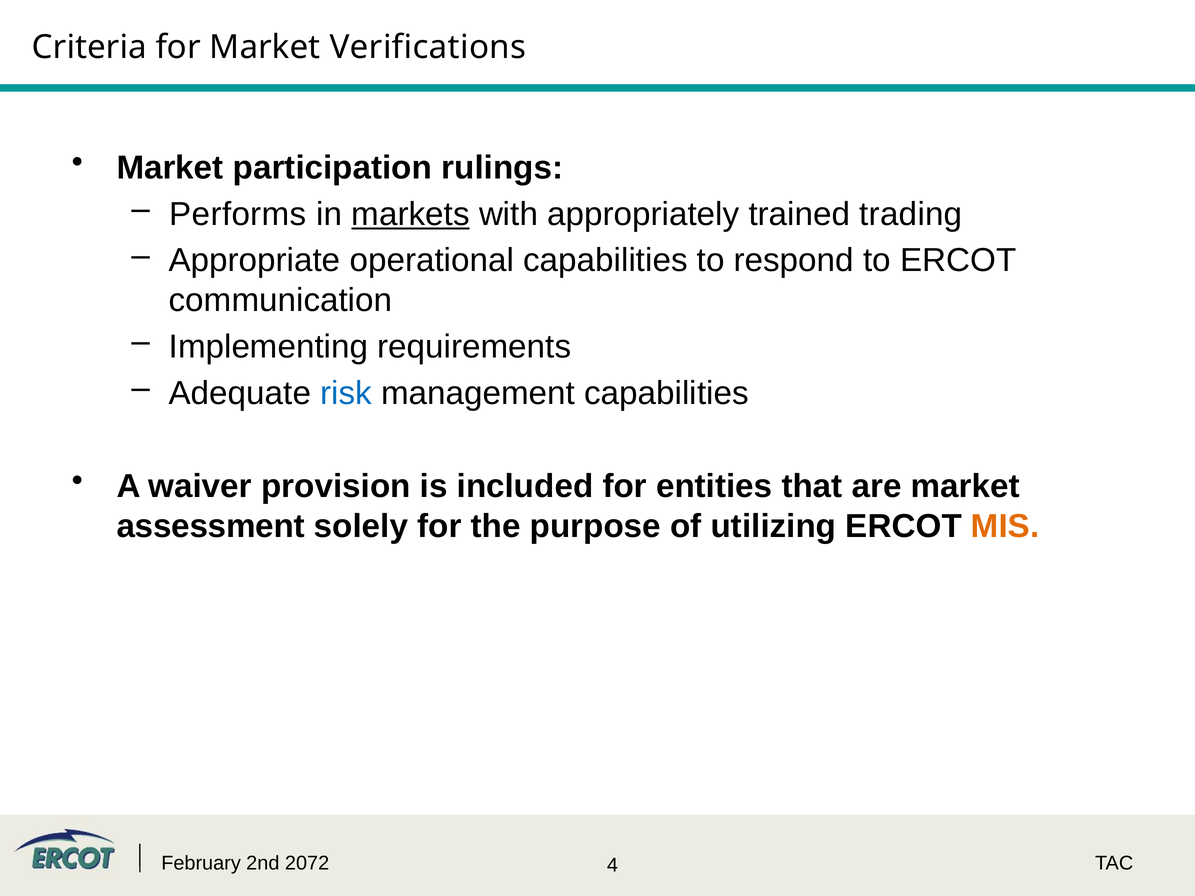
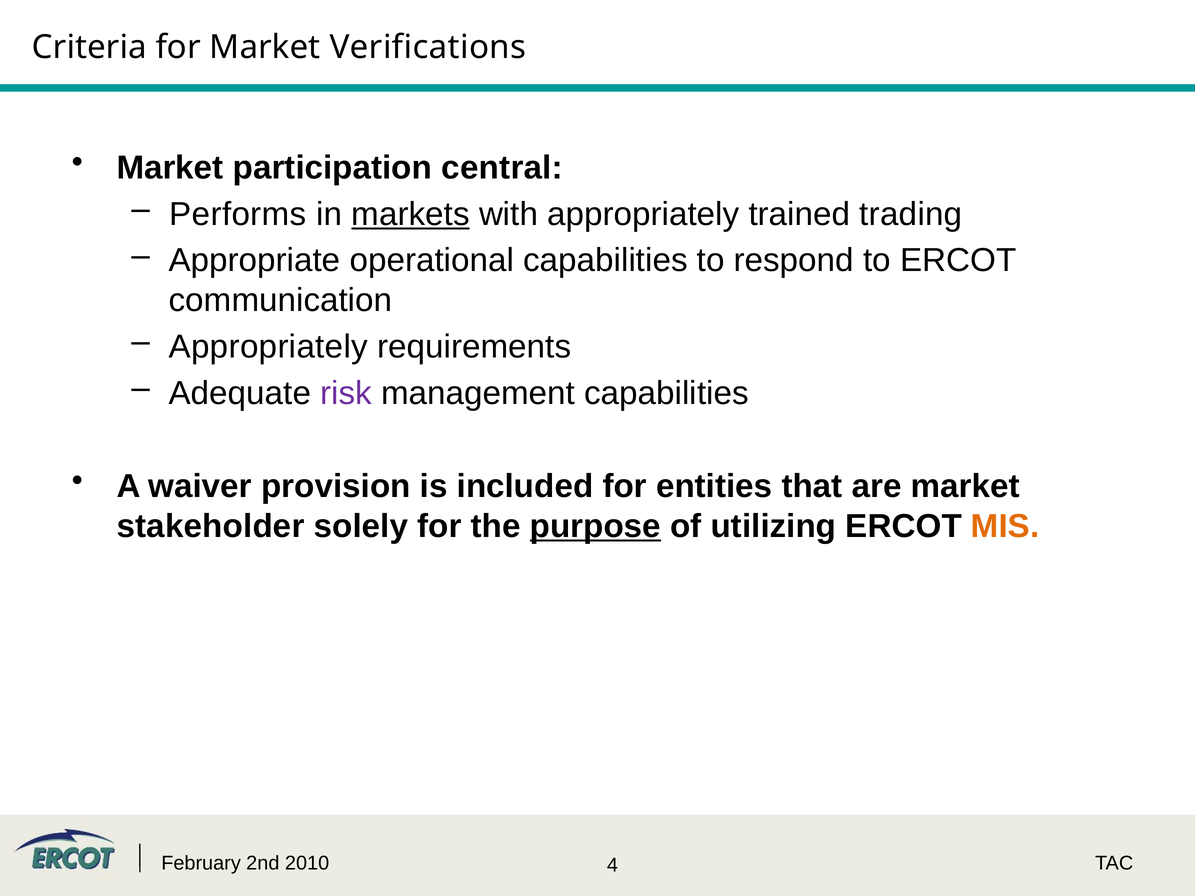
rulings: rulings -> central (502, 168)
Implementing: Implementing -> Appropriately (268, 347)
risk colour: blue -> purple (346, 393)
assessment: assessment -> stakeholder (211, 526)
purpose underline: none -> present (595, 526)
2072: 2072 -> 2010 (307, 863)
